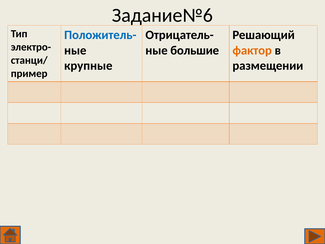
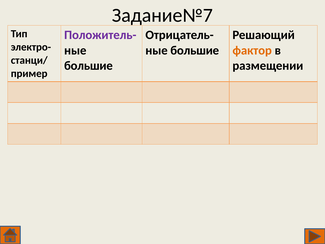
Задание№6: Задание№6 -> Задание№7 (162, 15)
Положитель- colour: blue -> purple (100, 35)
крупные: крупные -> большие (88, 66)
